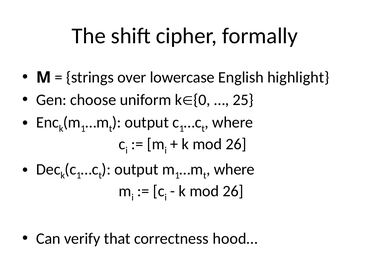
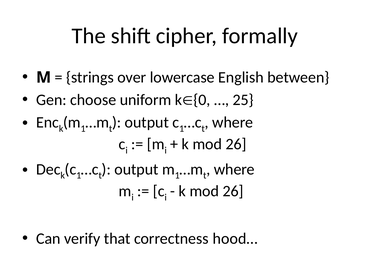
highlight: highlight -> between (298, 77)
